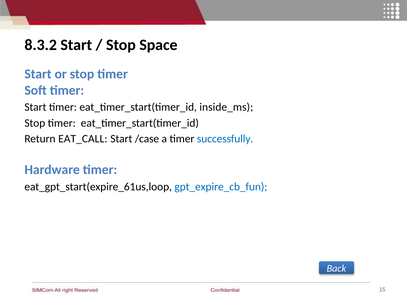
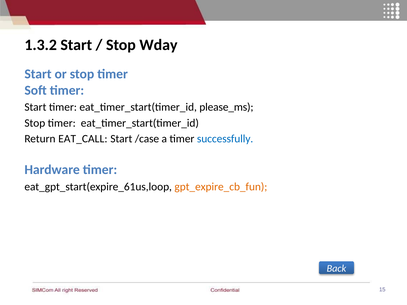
8.3.2: 8.3.2 -> 1.3.2 (41, 45)
Space: Space -> Wday (158, 45)
inside_ms: inside_ms -> please_ms (226, 107)
gpt_expire_cb_fun colour: blue -> orange (221, 187)
